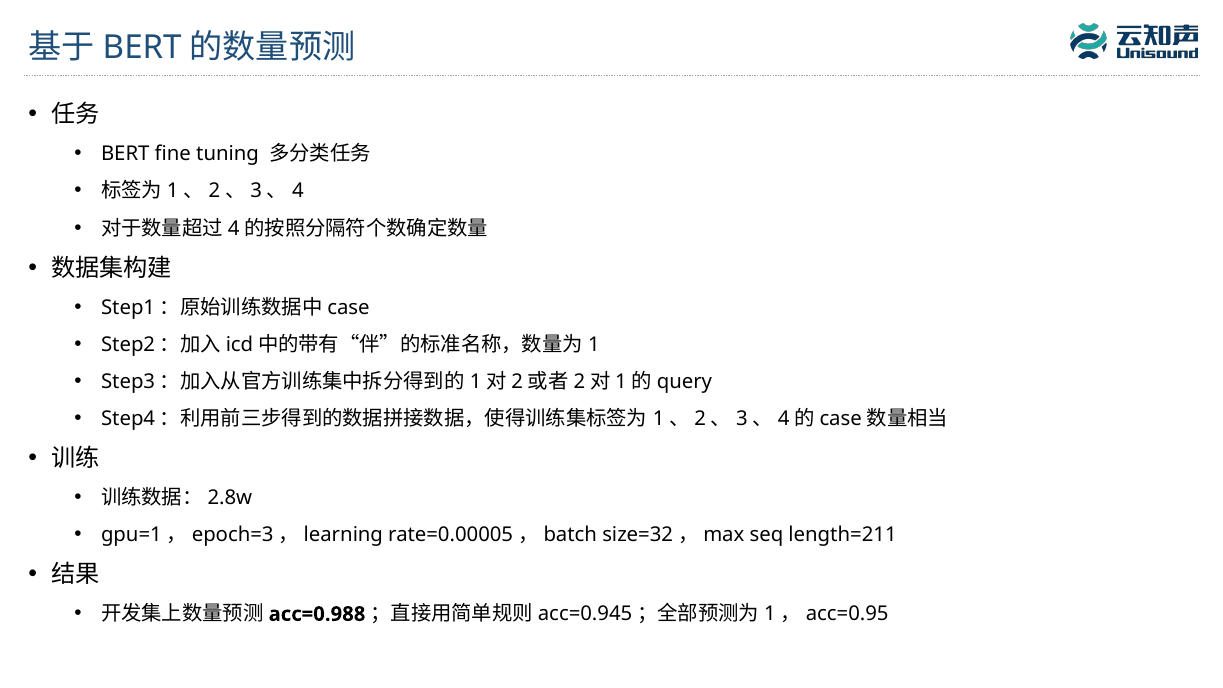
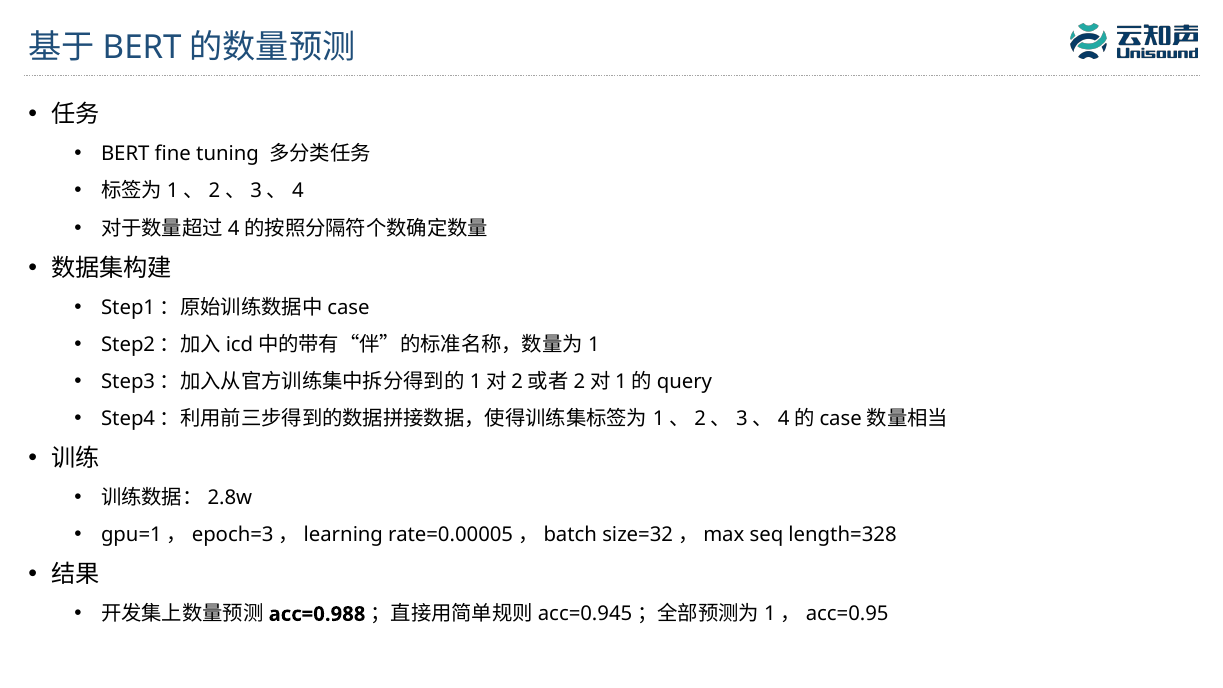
length=211: length=211 -> length=328 (843, 535)
